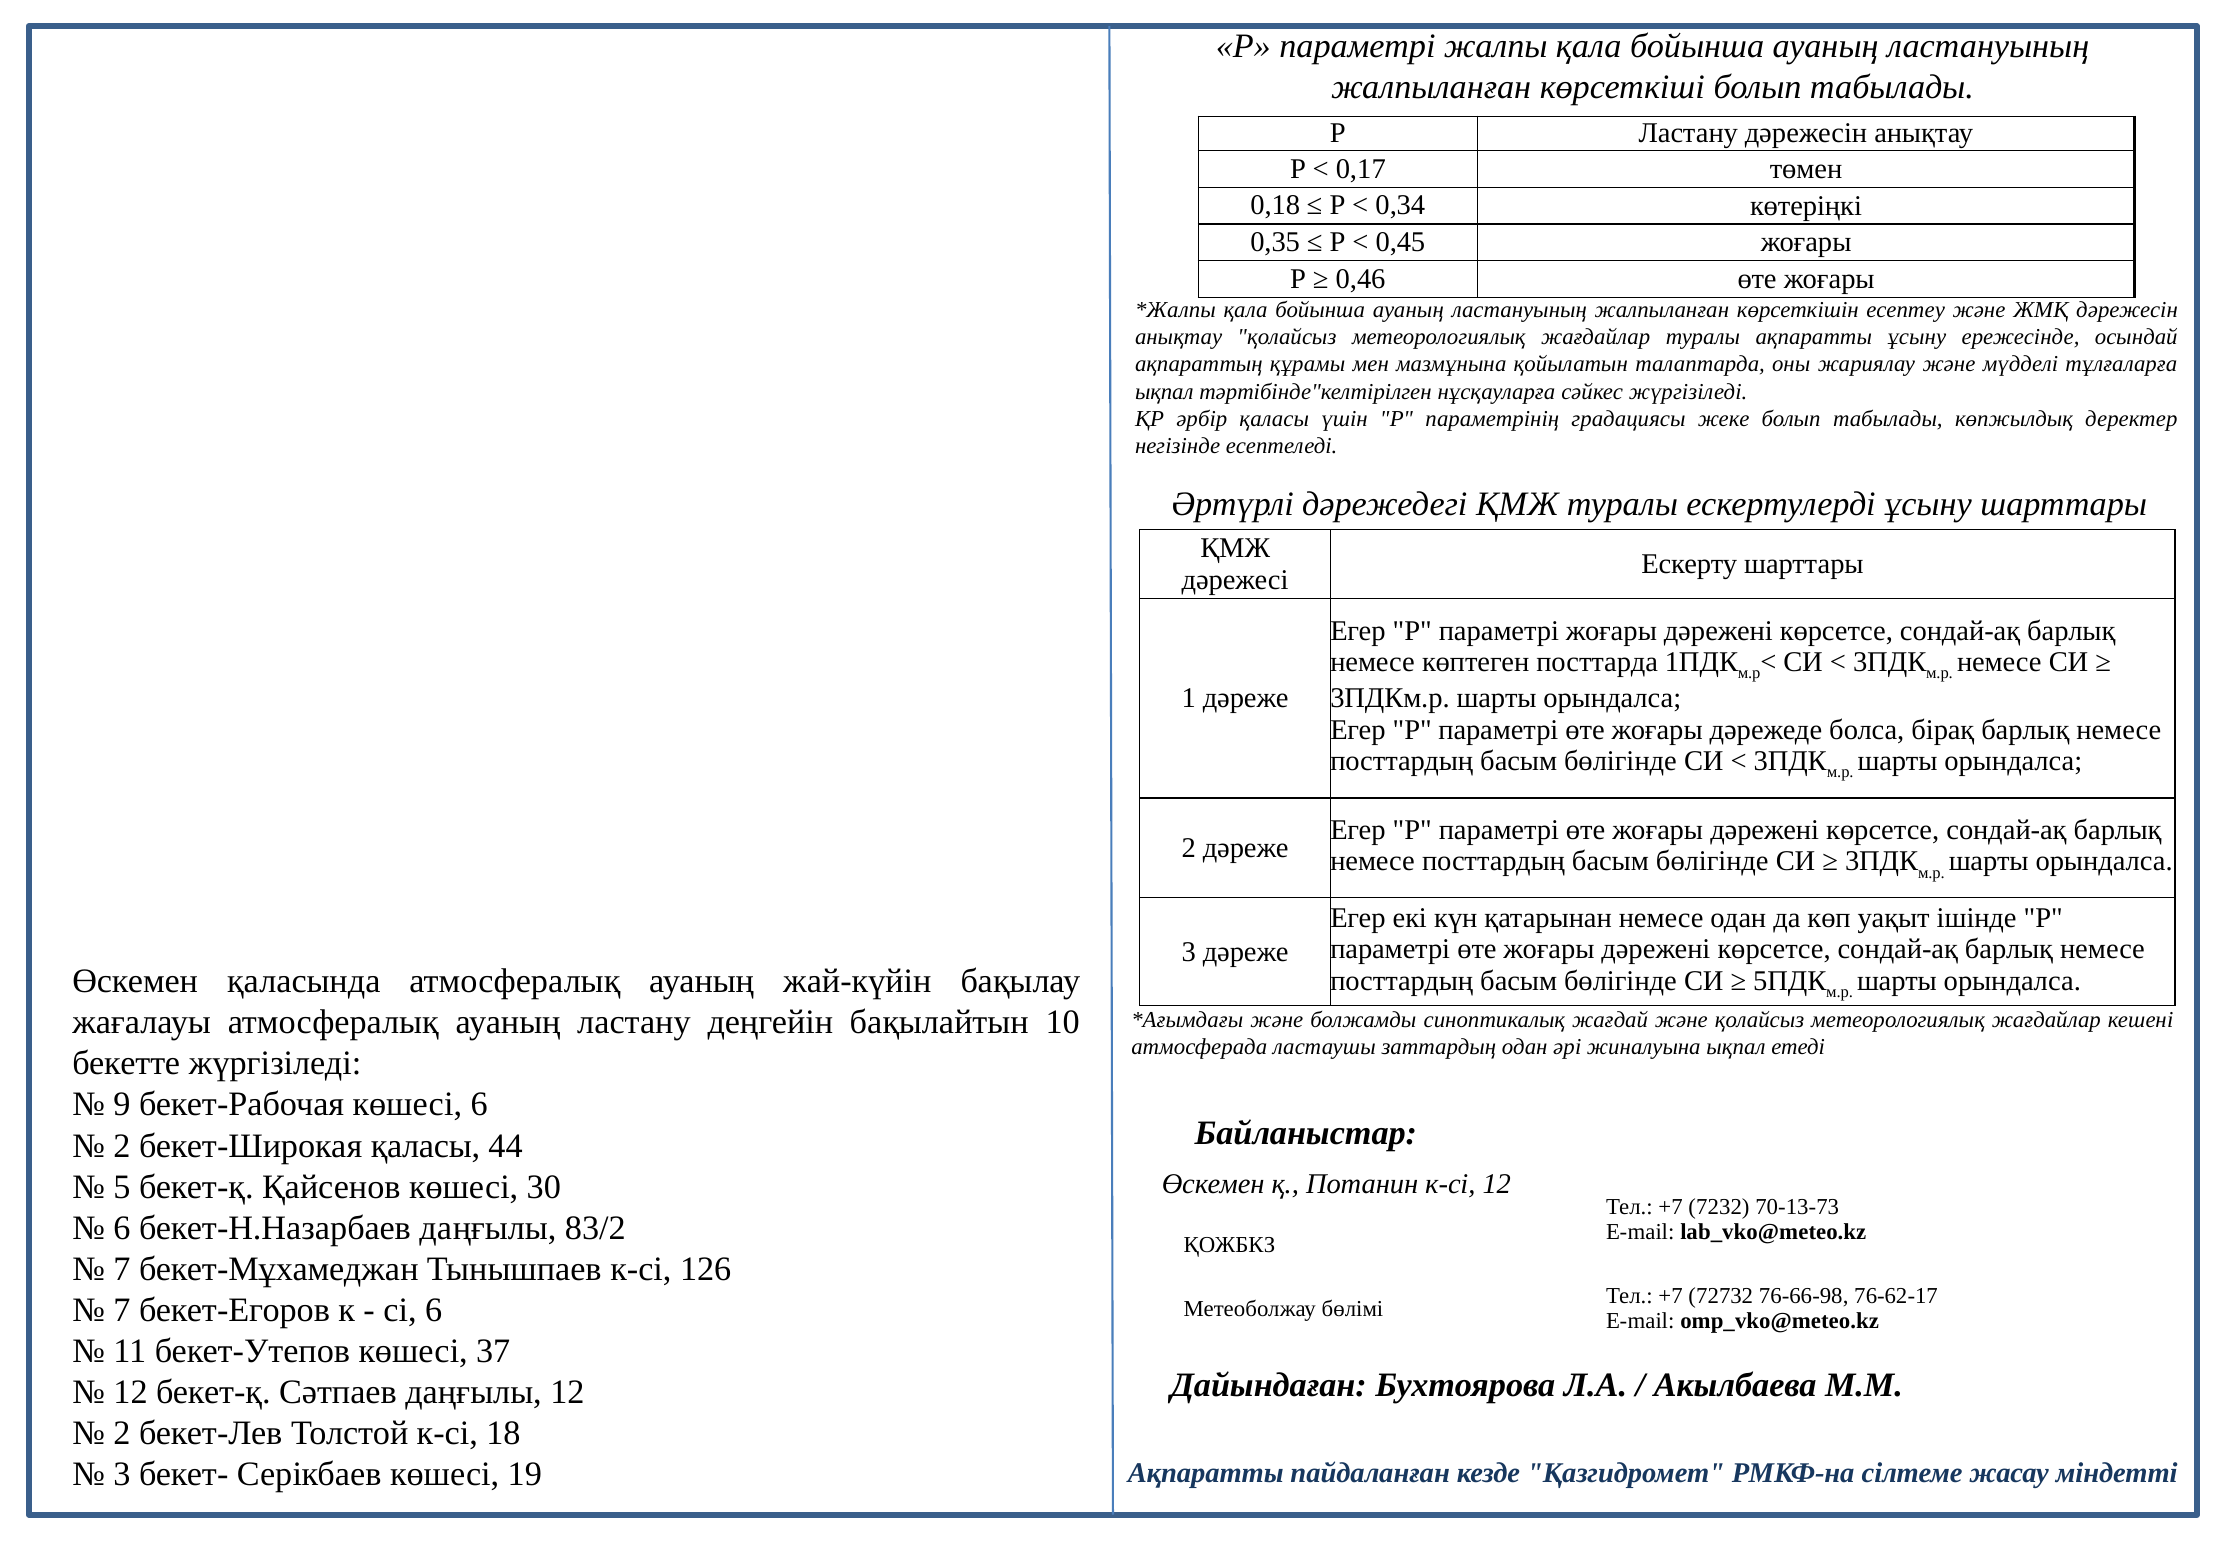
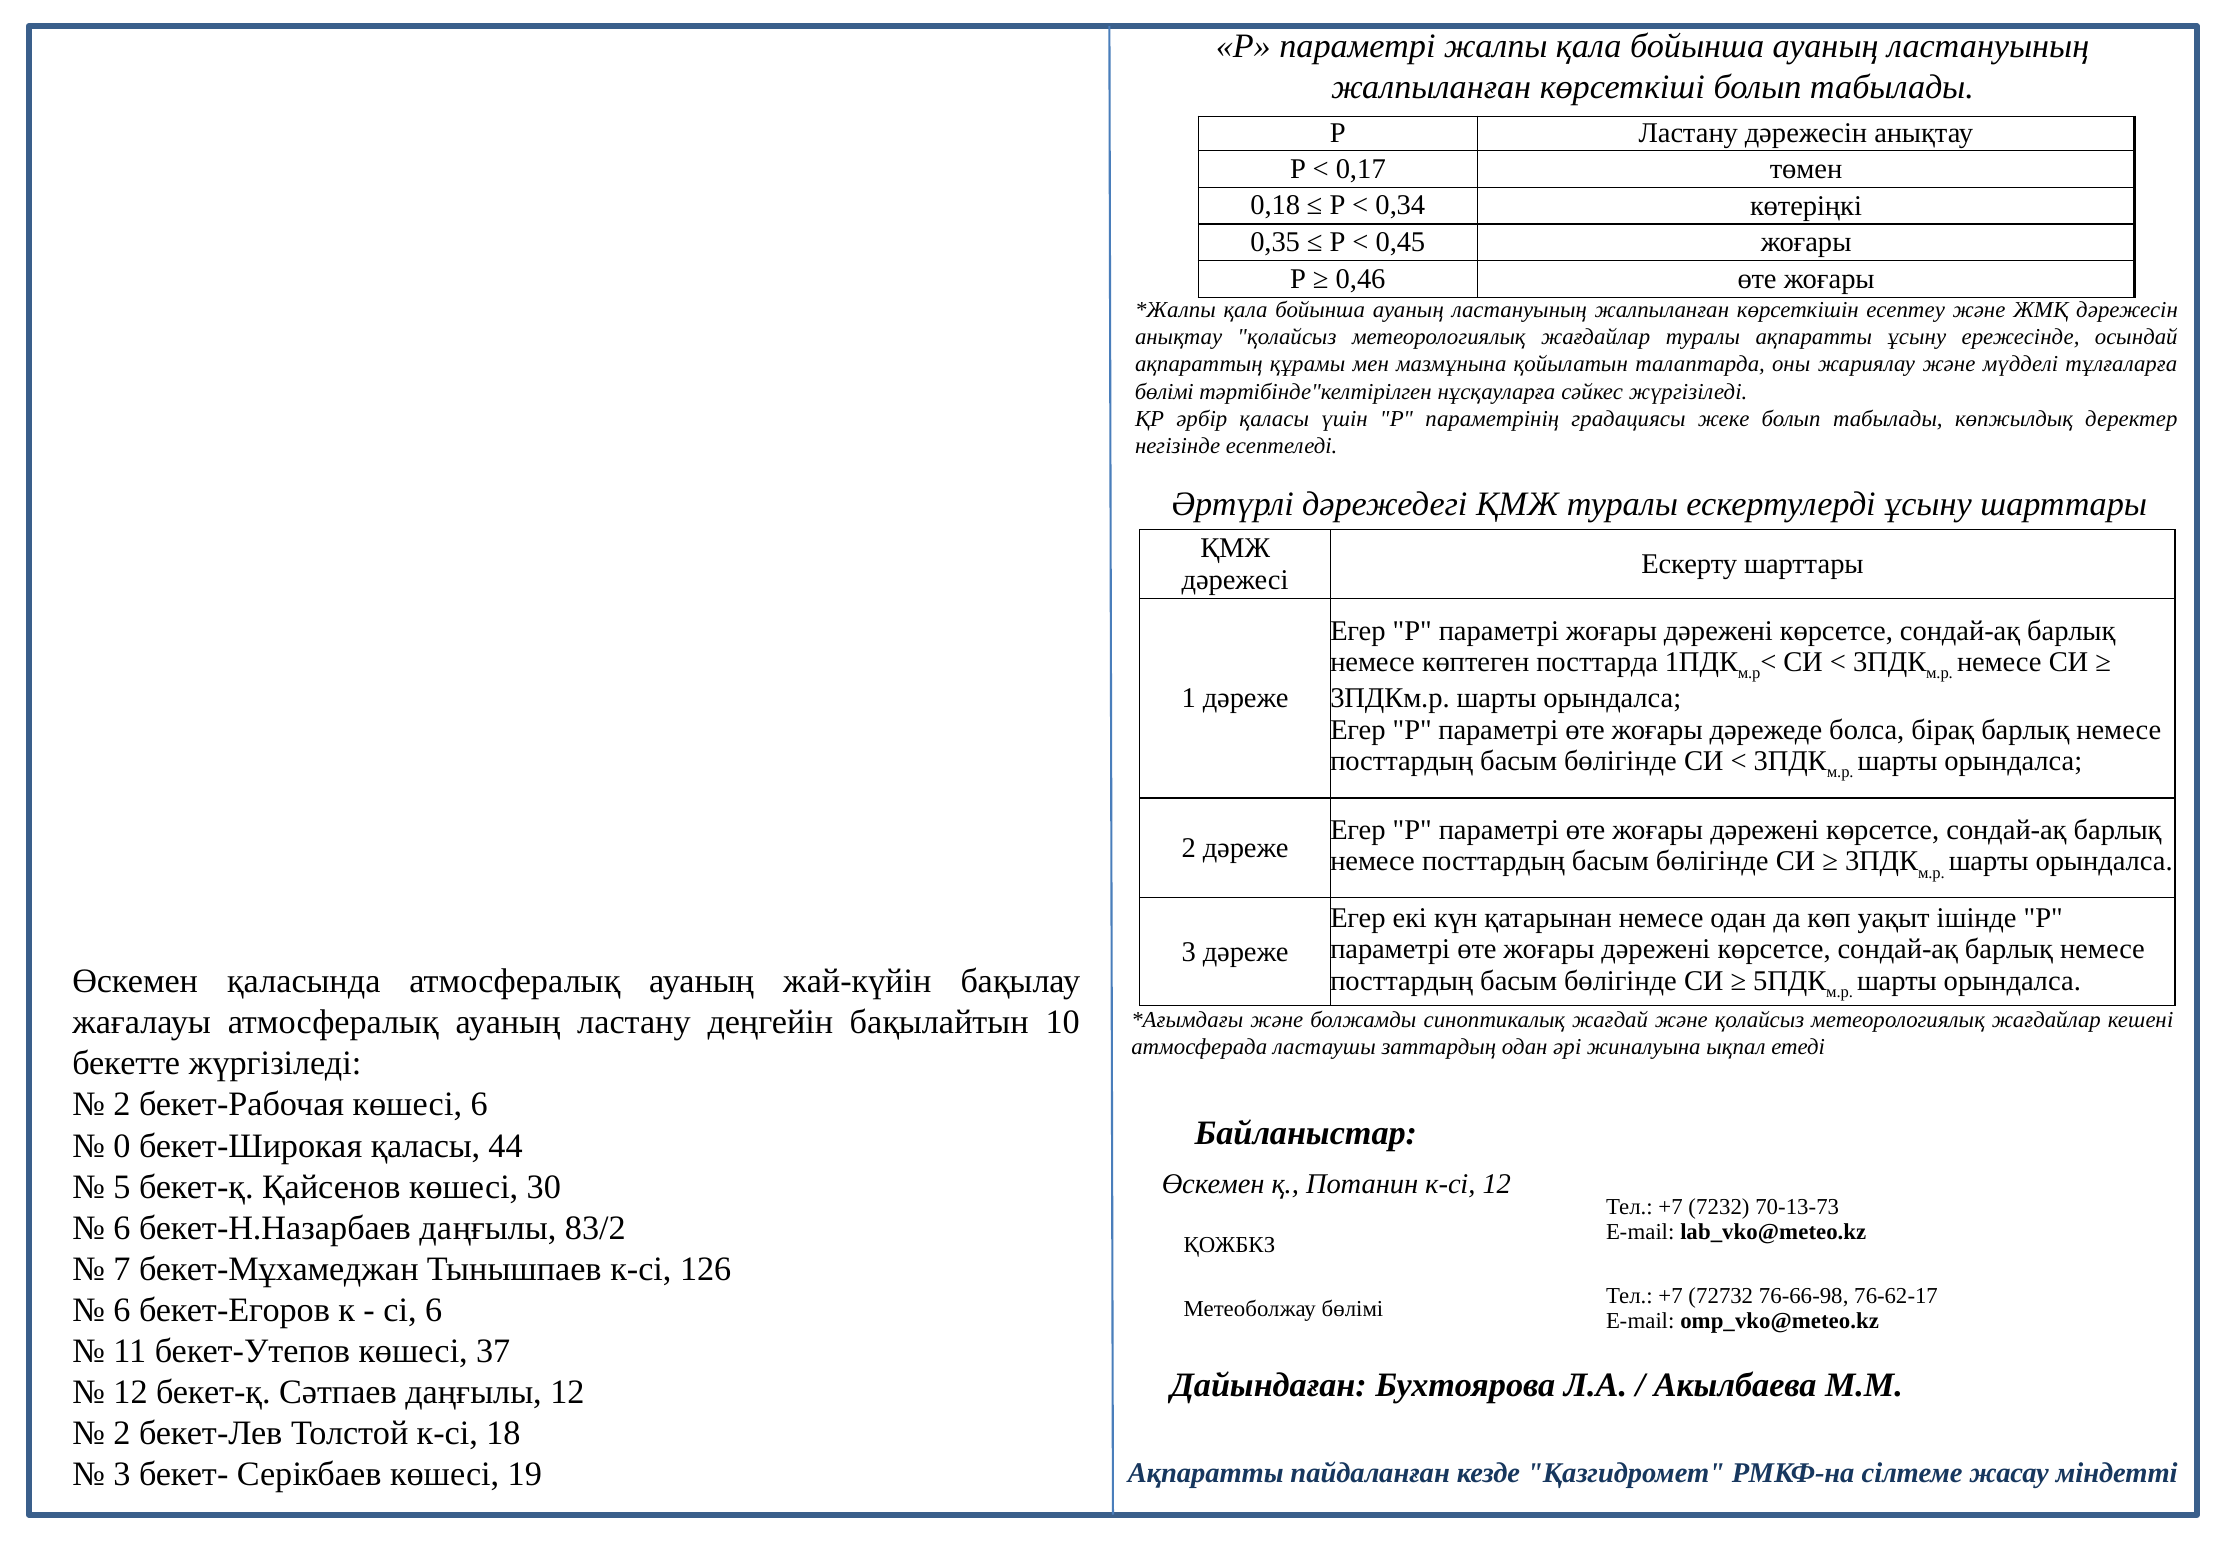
ықпал: ықпал -> бөлімі (1164, 392)
9: 9 -> 2 (122, 1105)
2: 2 -> 0 (122, 1146)
7: 7 -> 6 (122, 1310)
